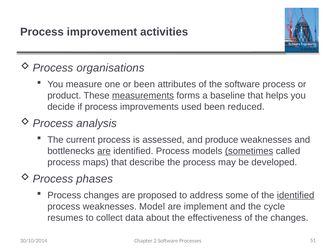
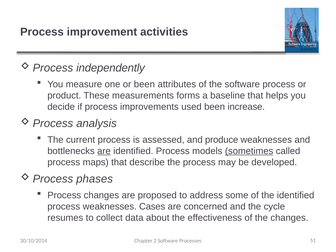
organisations: organisations -> independently (111, 68)
measurements underline: present -> none (143, 96)
reduced: reduced -> increase (246, 107)
identified underline: present -> none (296, 195)
Model: Model -> Cases (152, 206)
implement: implement -> concerned (206, 206)
